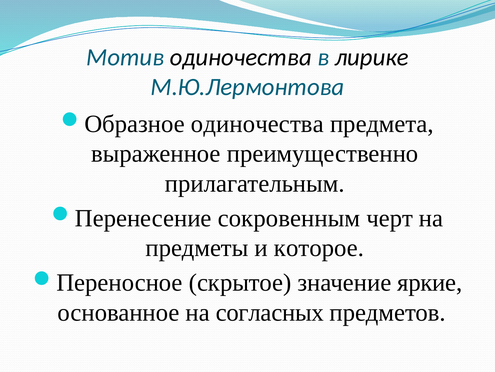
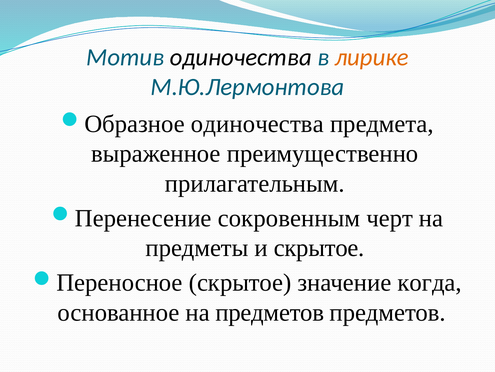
лирике colour: black -> orange (372, 57)
и которое: которое -> скрытое (319, 248)
яркие: яркие -> когда (430, 282)
на согласных: согласных -> предметов (270, 312)
